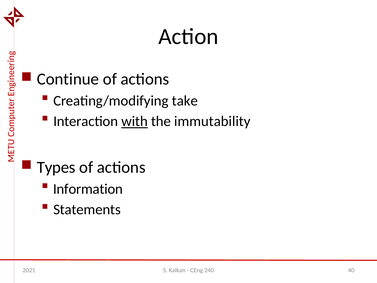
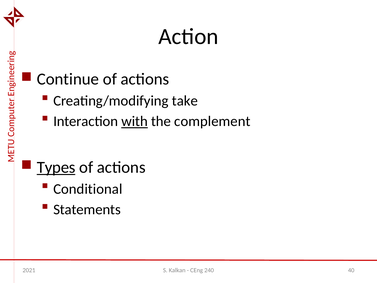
immutability: immutability -> complement (212, 121)
Types underline: none -> present (56, 167)
Information: Information -> Conditional (88, 189)
